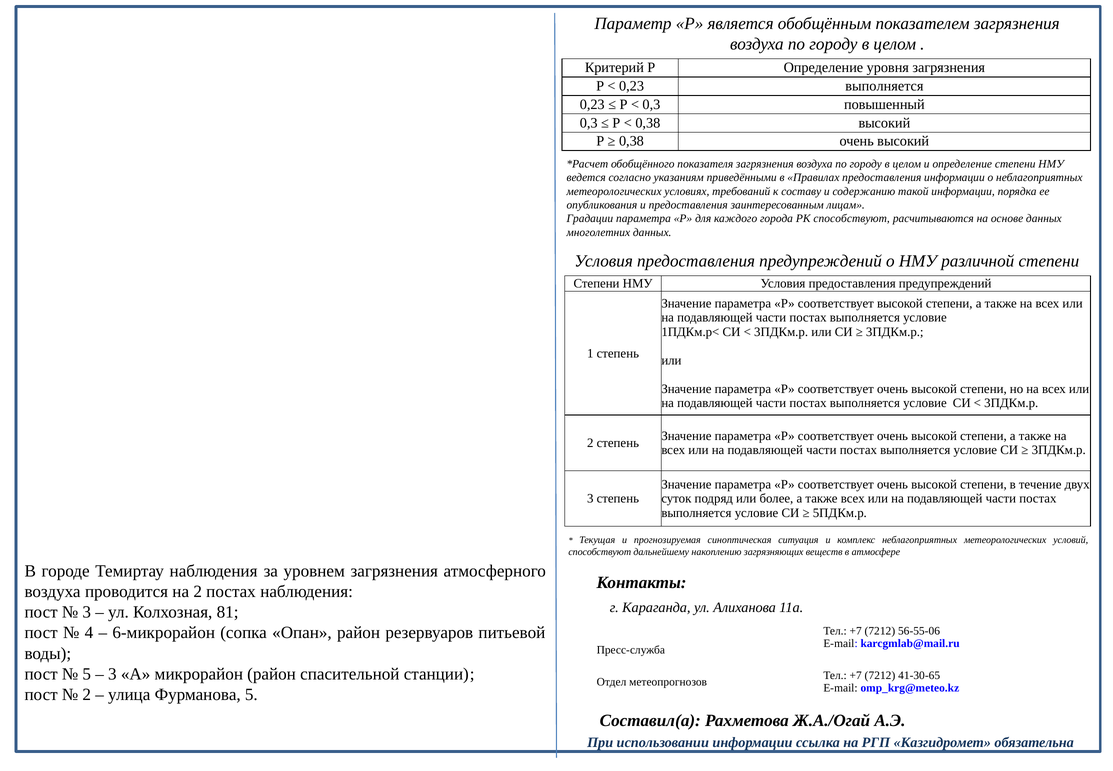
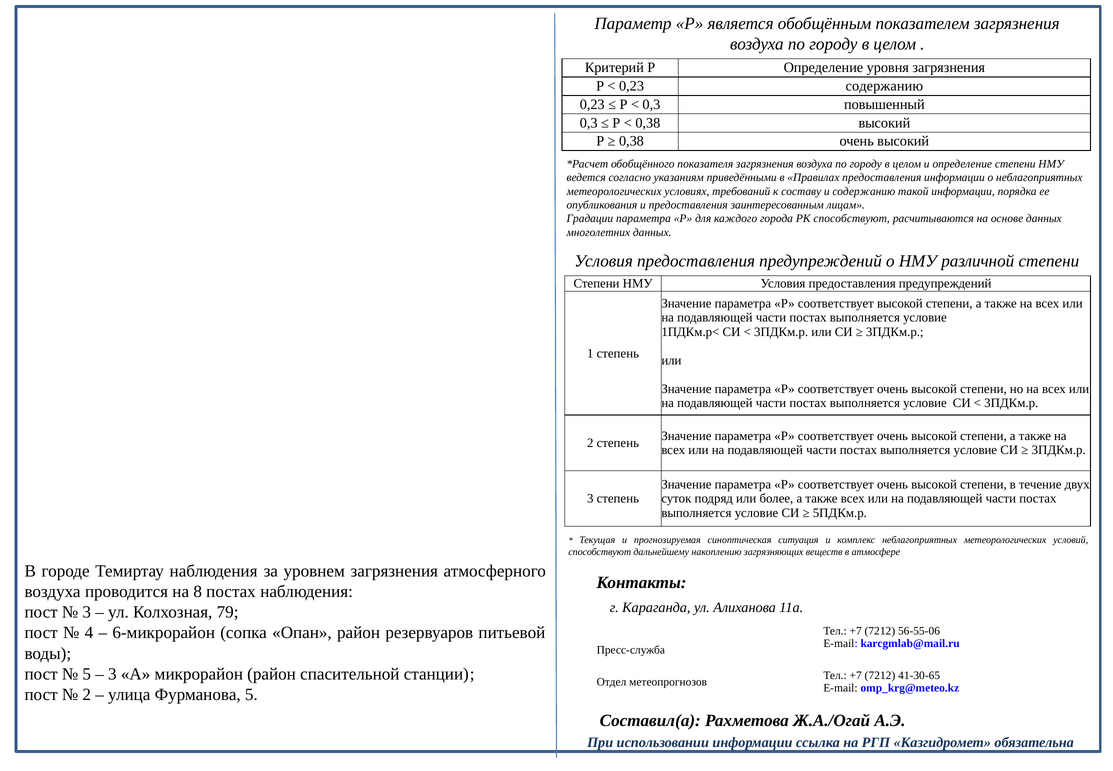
0,23 выполняется: выполняется -> содержанию (884, 86)
на 2: 2 -> 8 (198, 591)
81: 81 -> 79 (228, 612)
